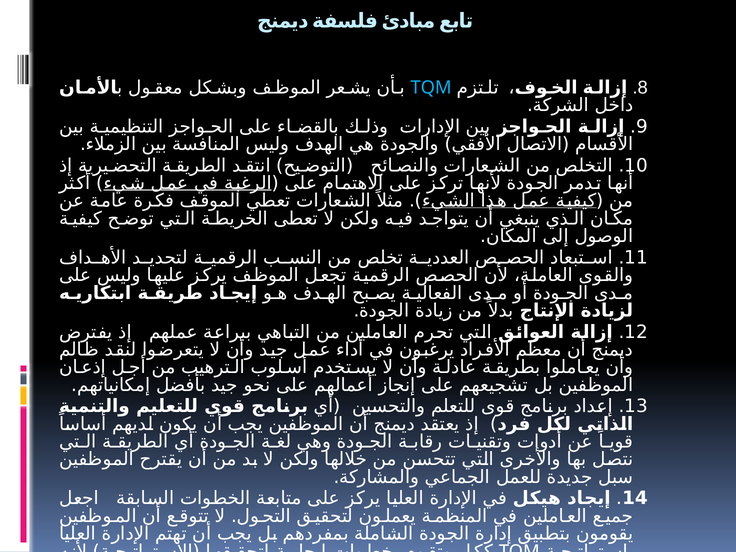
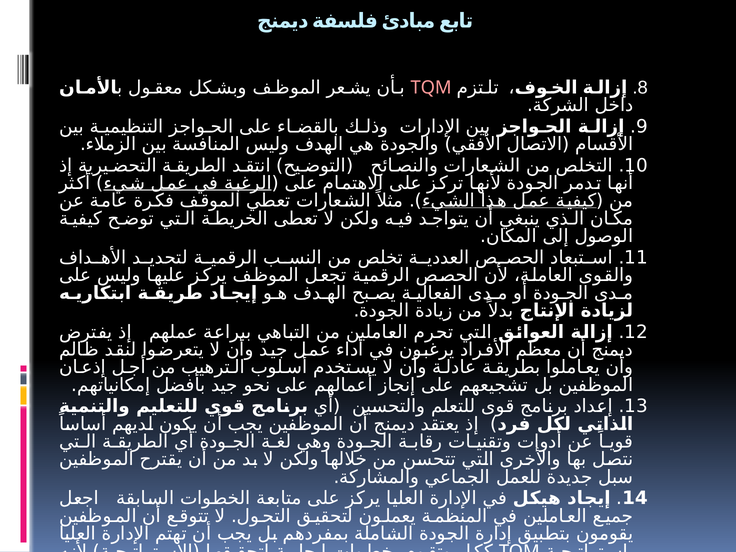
TQM colour: light blue -> pink (431, 87)
